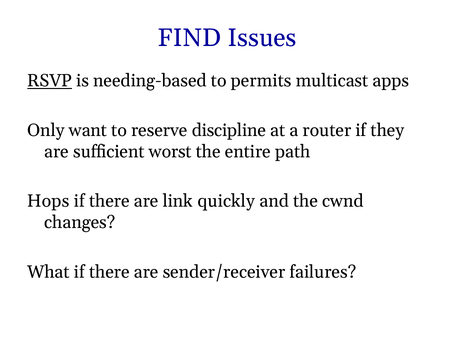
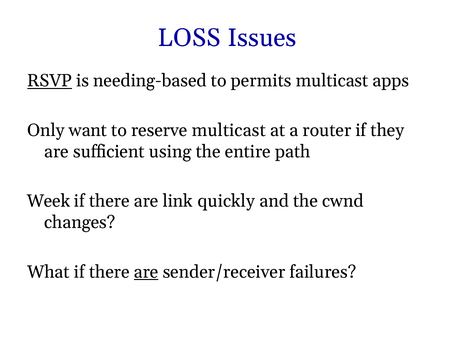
FIND: FIND -> LOSS (189, 38)
reserve discipline: discipline -> multicast (229, 130)
worst: worst -> using (170, 151)
Hops: Hops -> Week (49, 201)
are underline: none -> present (146, 272)
